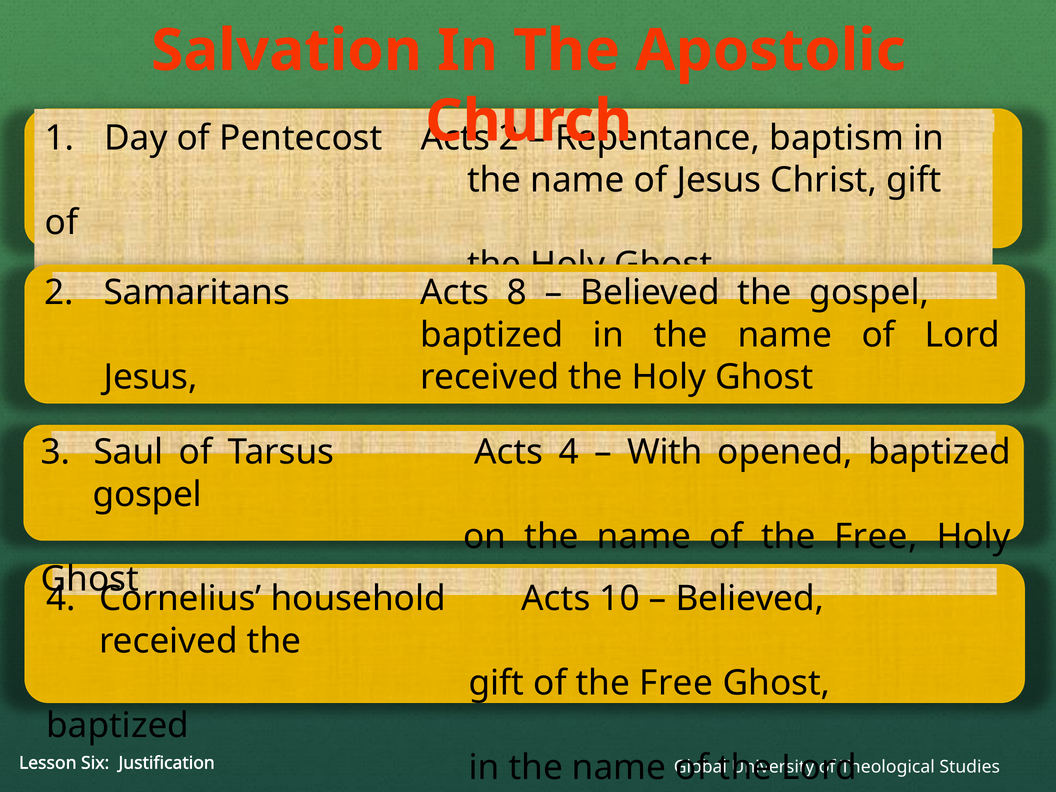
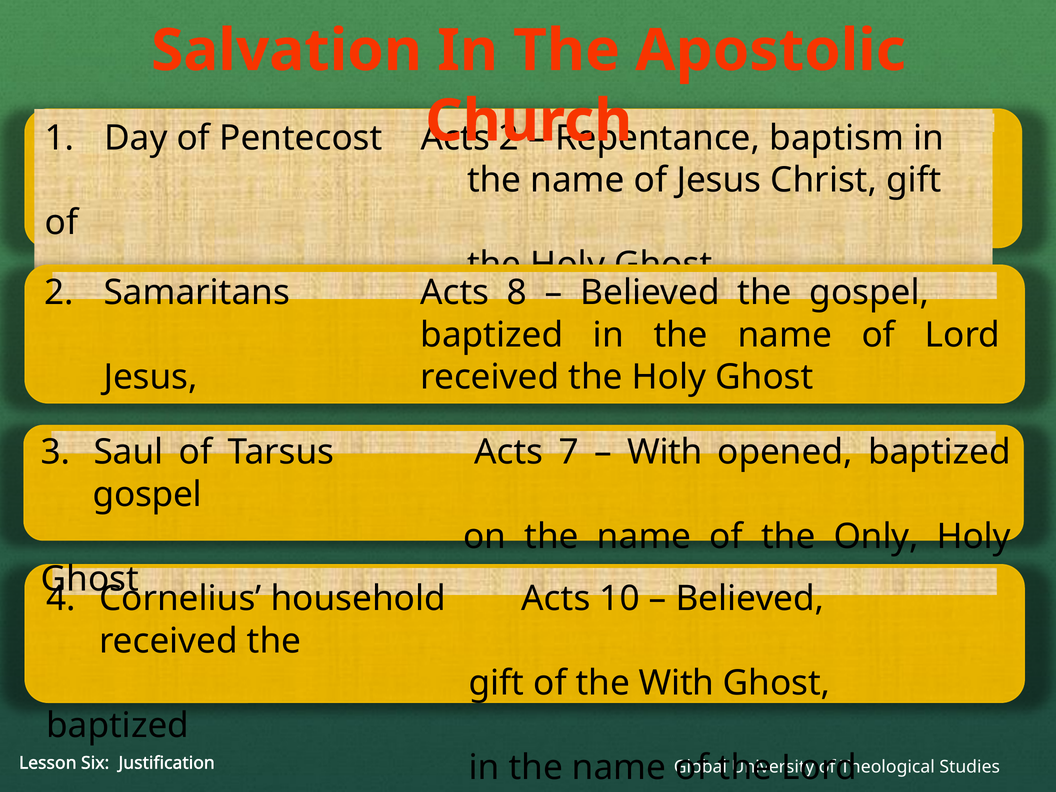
Acts 4: 4 -> 7 (569, 452)
name of the Free: Free -> Only (876, 537)
gift of the Free: Free -> With (677, 683)
